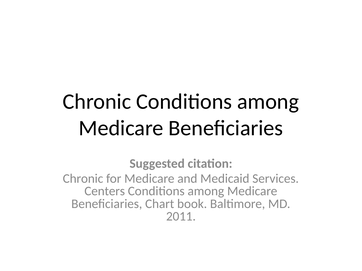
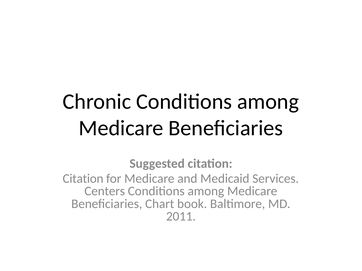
Chronic: Chronic -> Citation (83, 179)
